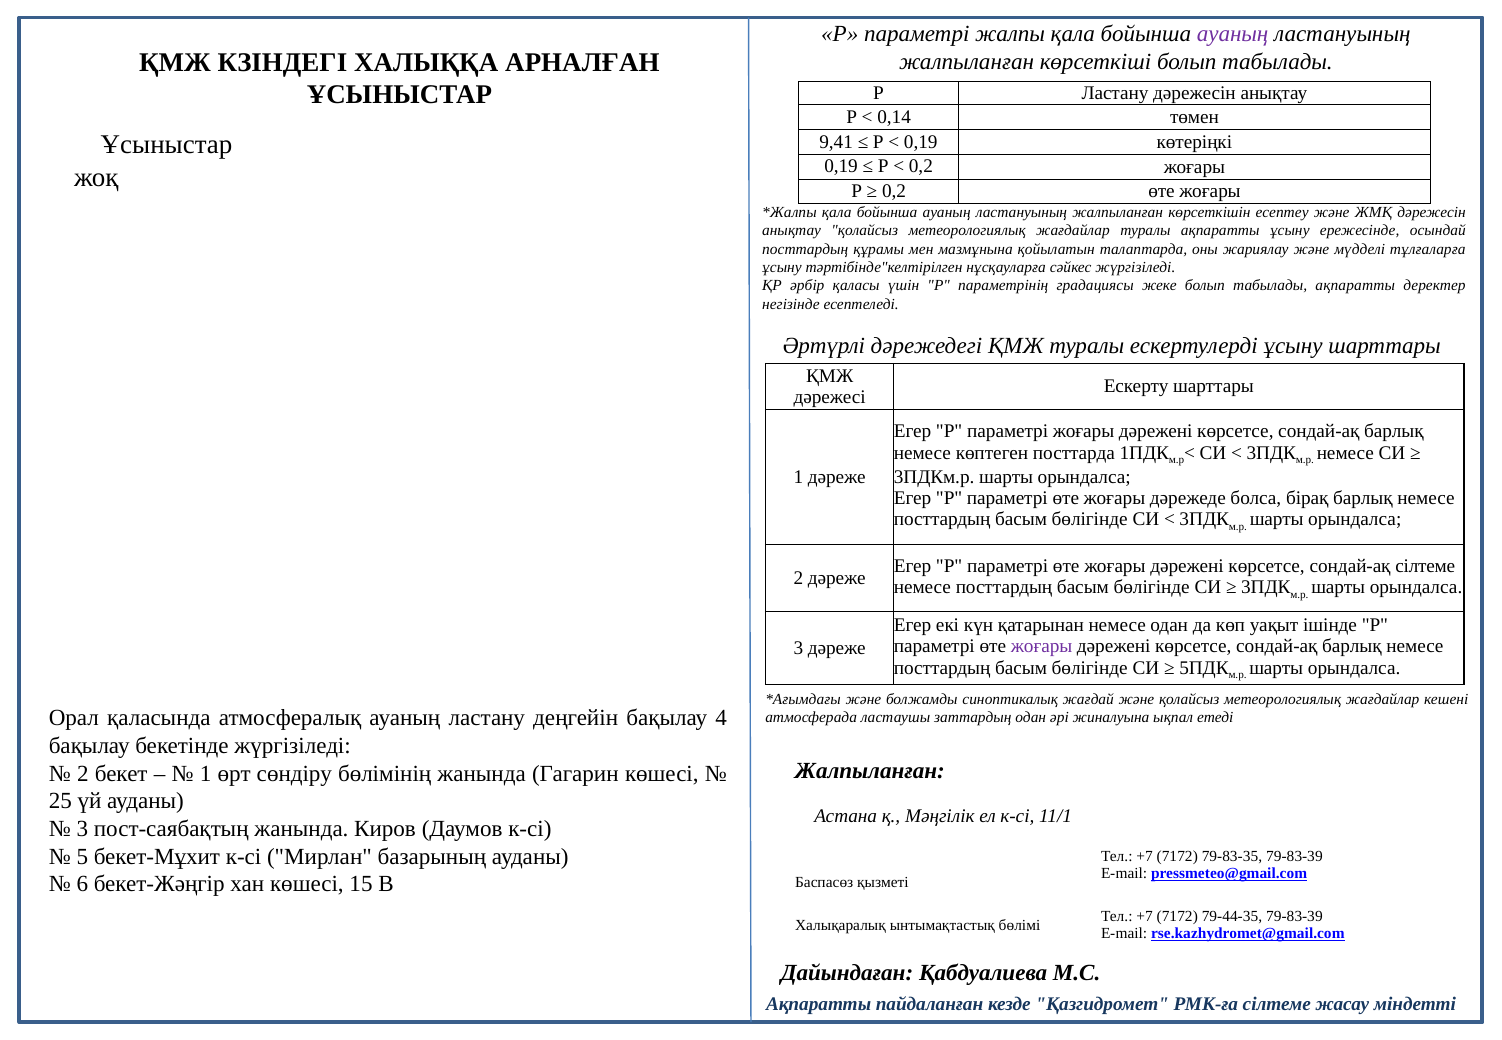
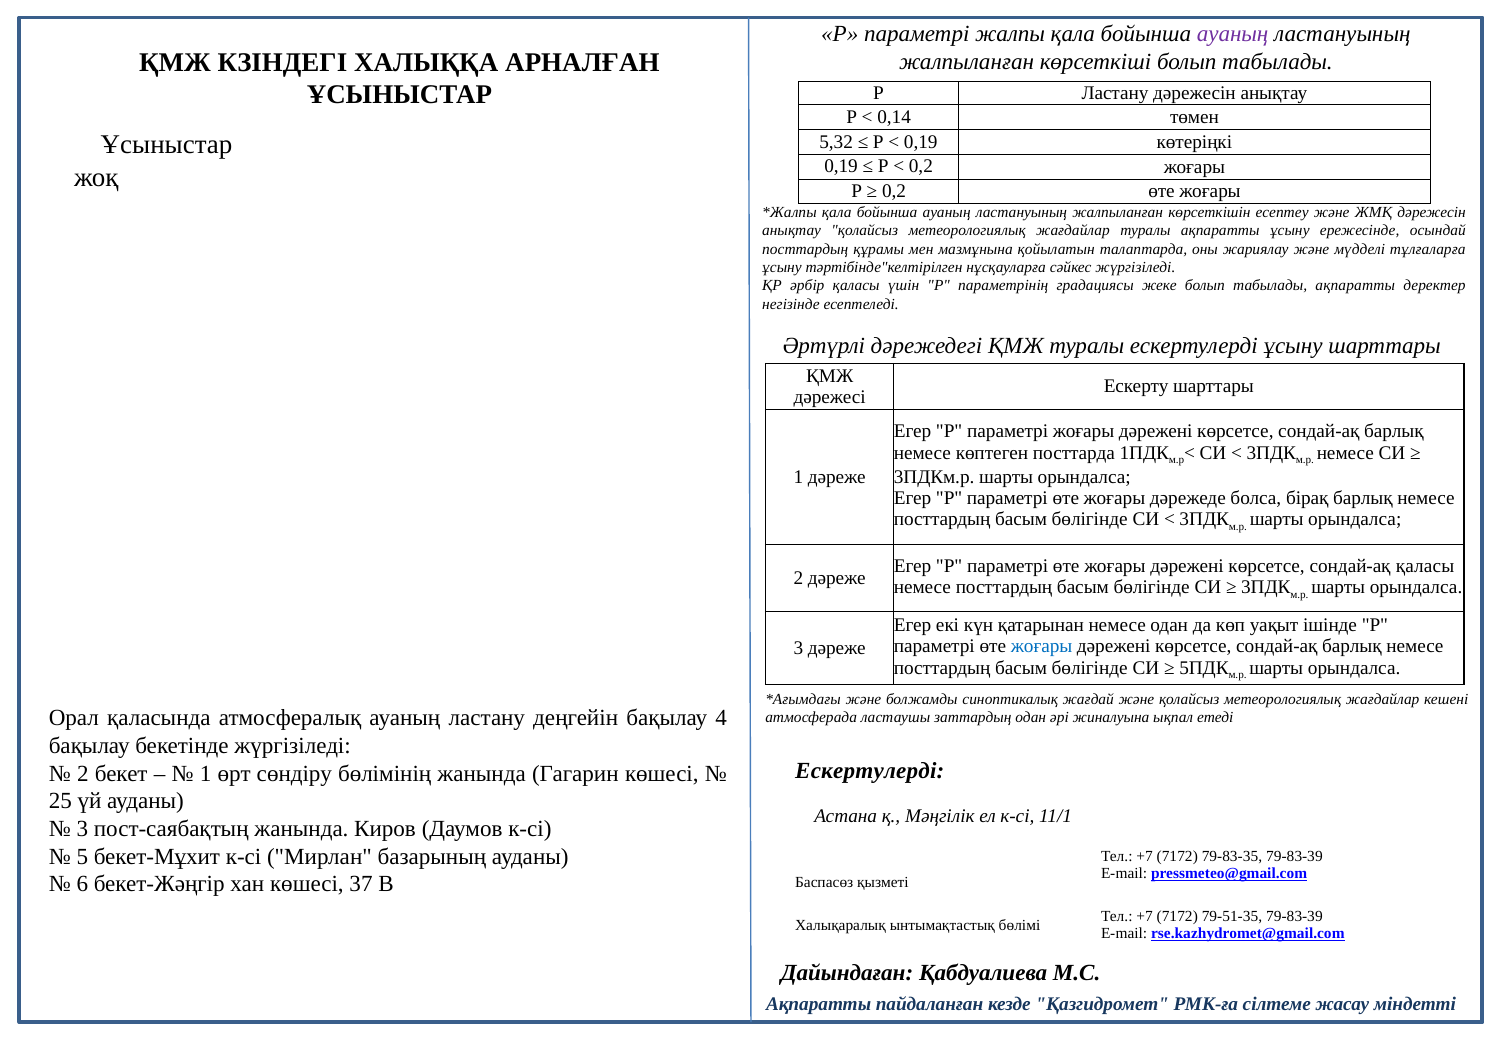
9,41: 9,41 -> 5,32 (836, 142)
сондай-ақ сілтеме: сілтеме -> қаласы (1425, 566)
жоғары colour: purple -> blue (1042, 646)
Жалпыланған: Жалпыланған -> Ескертулерді (870, 771)
15: 15 -> 37 (361, 884)
79-44-35: 79-44-35 -> 79-51-35 (1232, 916)
